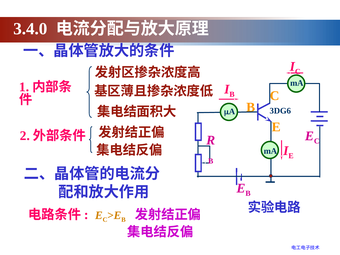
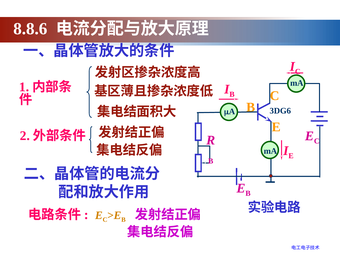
3.4.0: 3.4.0 -> 8.8.6 (30, 29)
